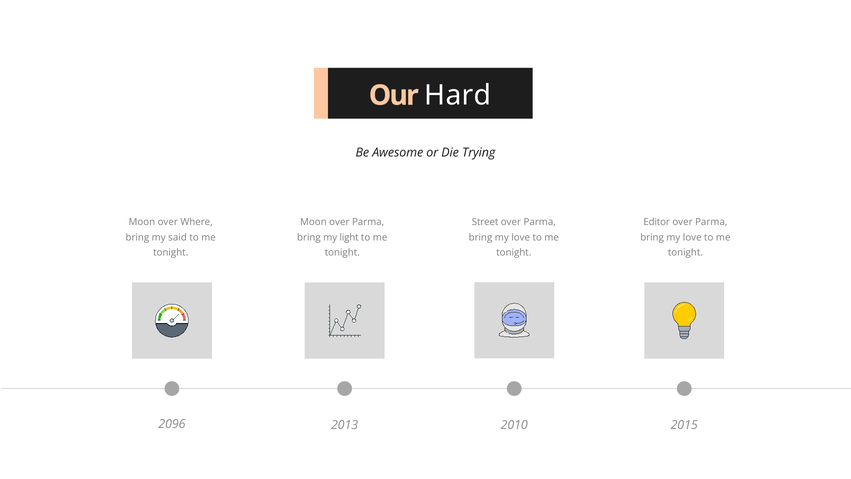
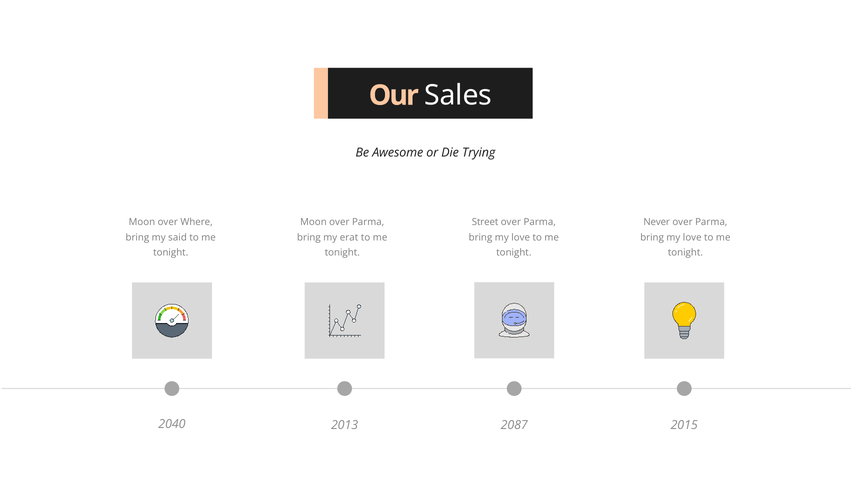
Hard: Hard -> Sales (458, 95)
Editor: Editor -> Never (657, 222)
light: light -> erat (349, 237)
2096: 2096 -> 2040 (172, 424)
2010: 2010 -> 2087 (514, 425)
